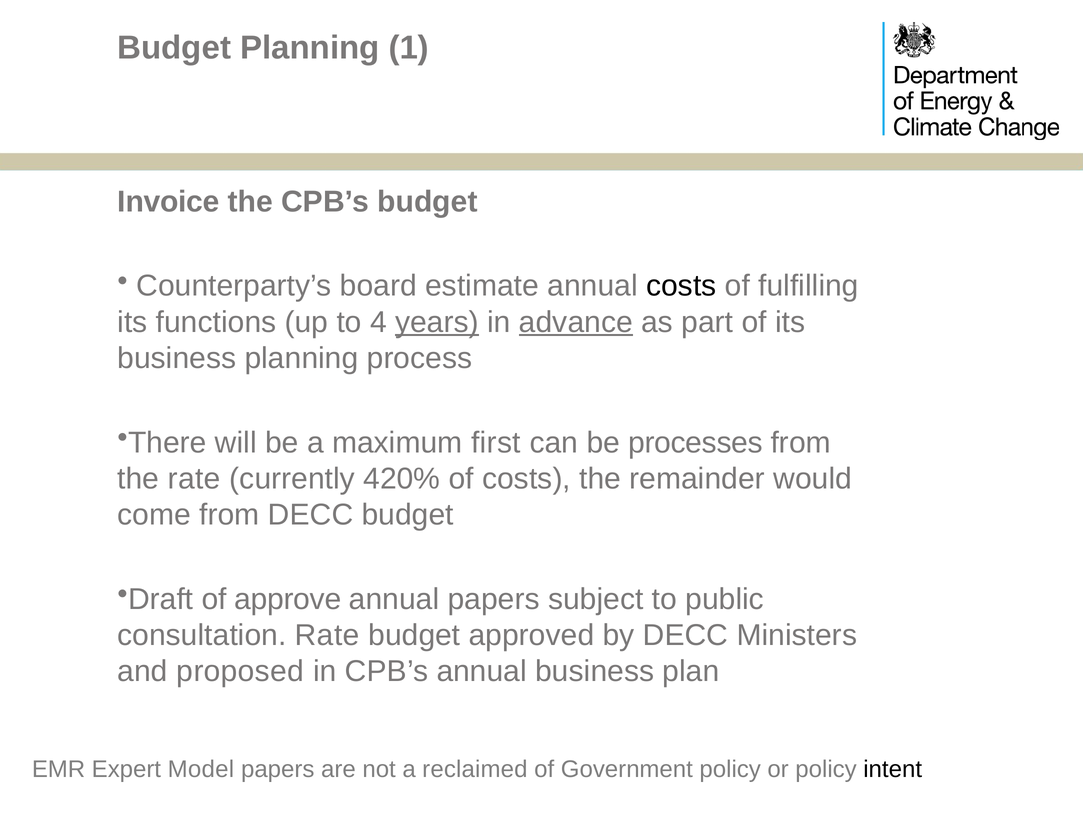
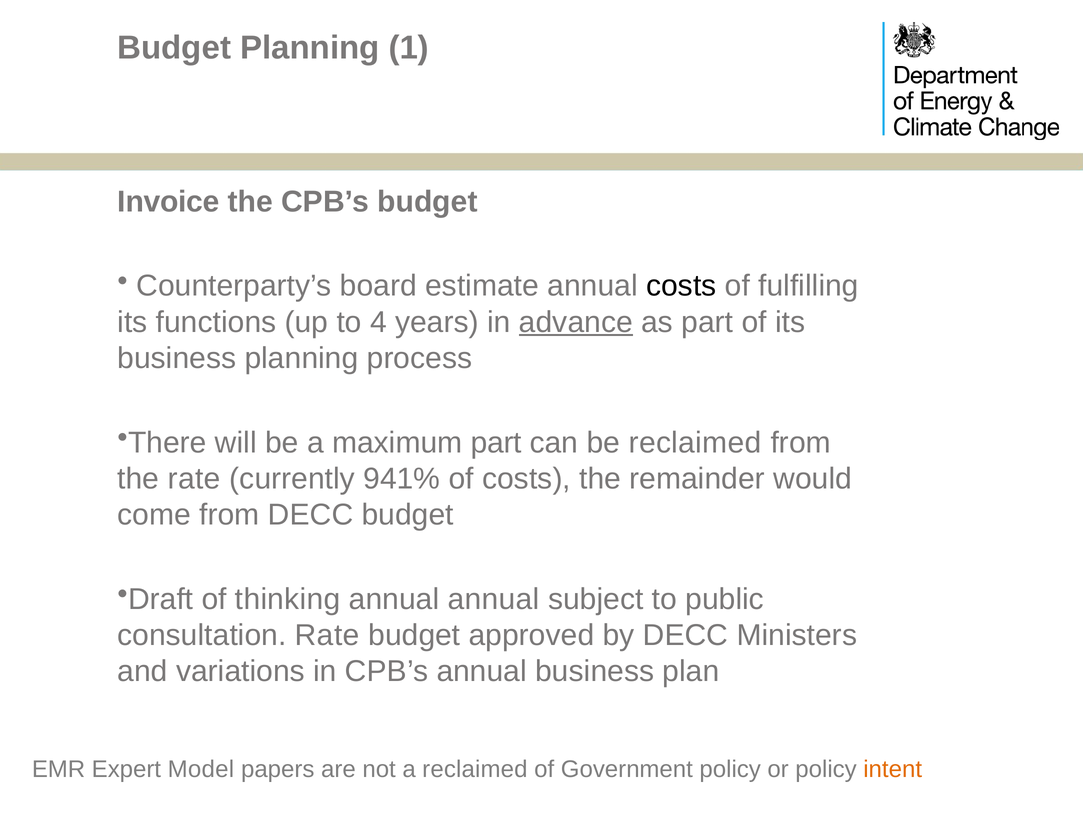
years underline: present -> none (437, 322)
maximum first: first -> part (496, 442)
be processes: processes -> reclaimed (695, 442)
420%: 420% -> 941% (402, 478)
approve: approve -> thinking (288, 599)
annual papers: papers -> annual (494, 599)
proposed: proposed -> variations (240, 671)
intent colour: black -> orange (893, 769)
